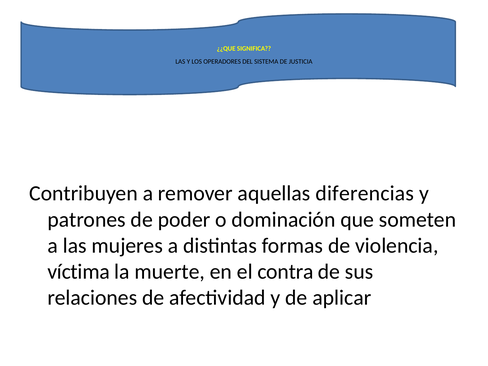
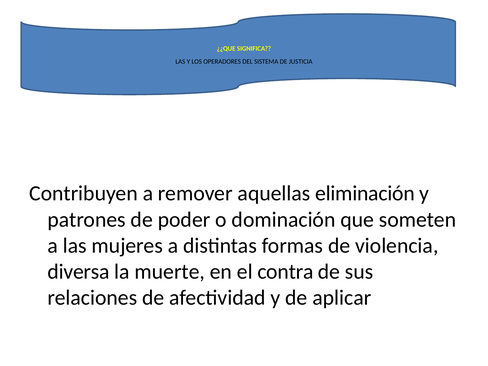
diferencias: diferencias -> eliminación (365, 193)
víctima: víctima -> diversa (79, 272)
